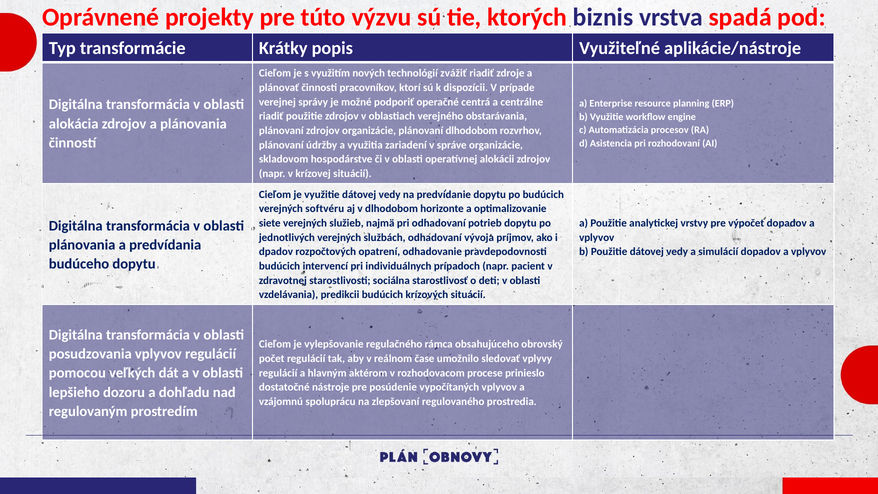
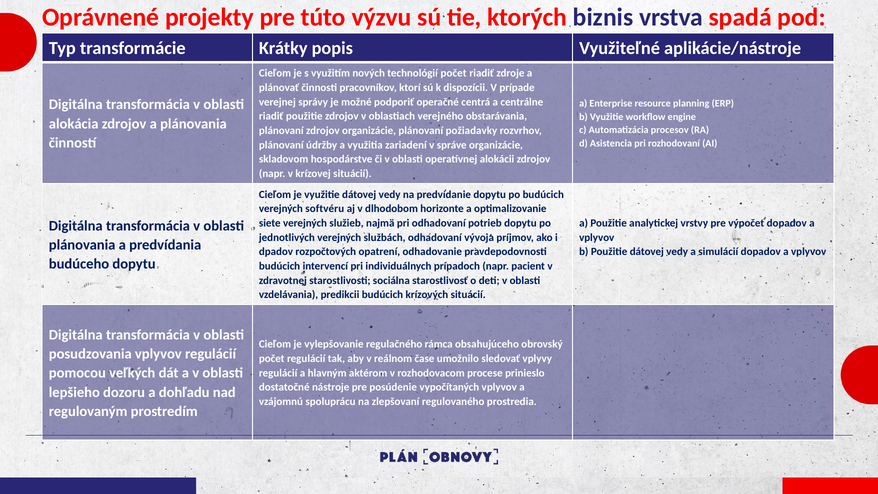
technológií zvážiť: zvážiť -> počet (454, 73)
plánovaní dlhodobom: dlhodobom -> požiadavky (471, 131)
